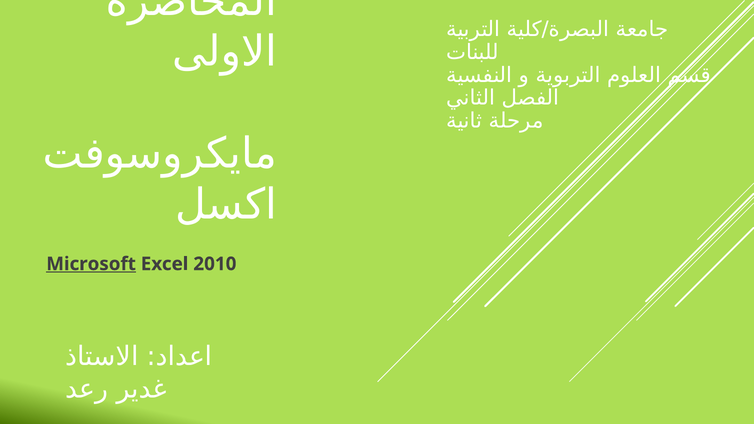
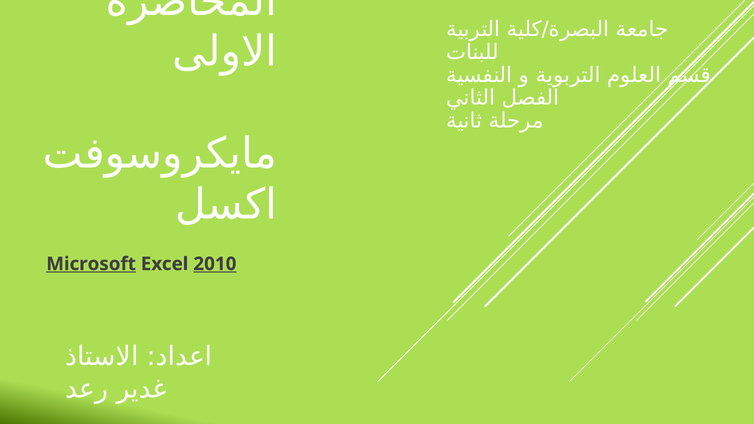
2010 underline: none -> present (215, 264)
